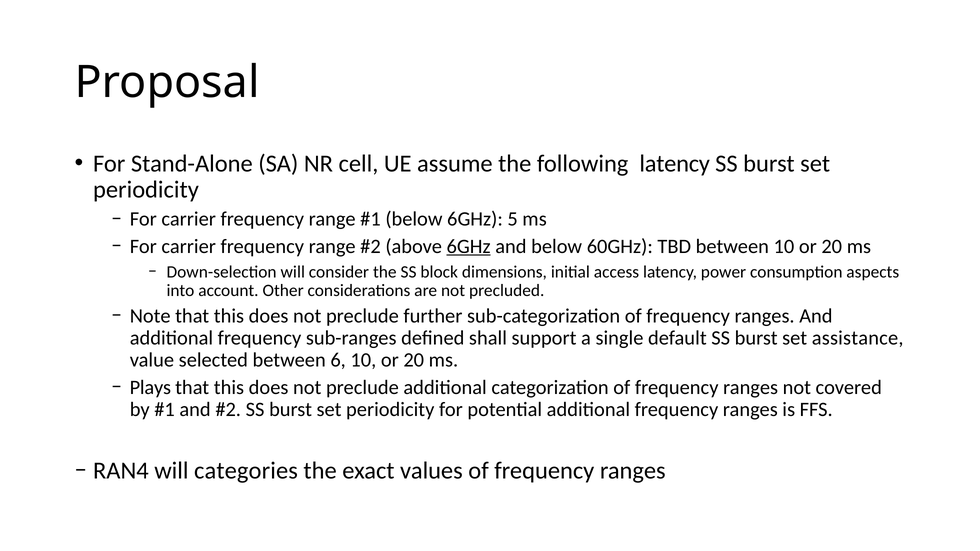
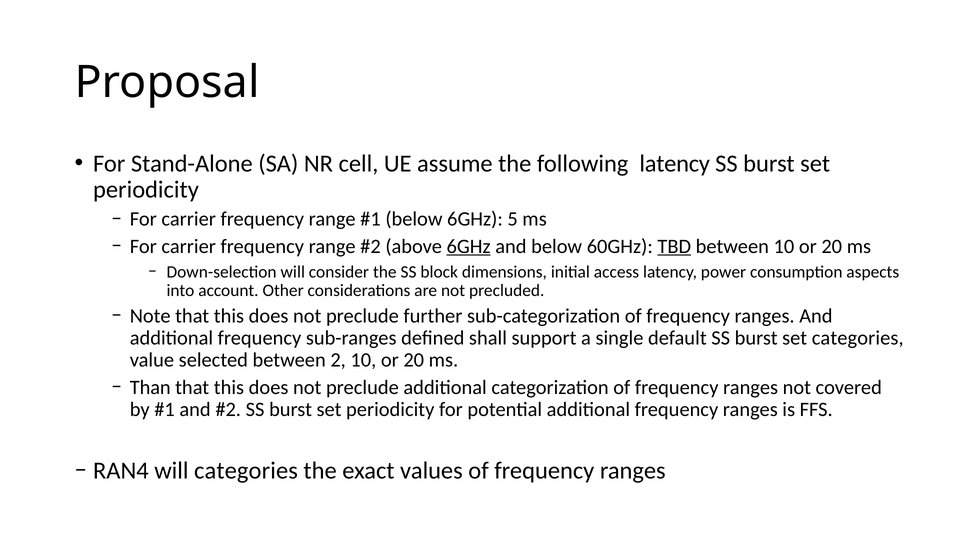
TBD underline: none -> present (674, 246)
set assistance: assistance -> categories (858, 338)
6: 6 -> 2 (338, 360)
Plays: Plays -> Than (150, 387)
